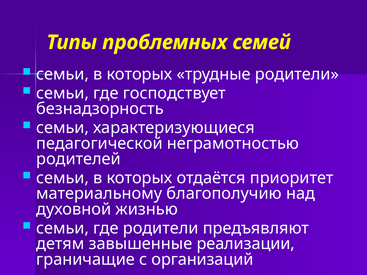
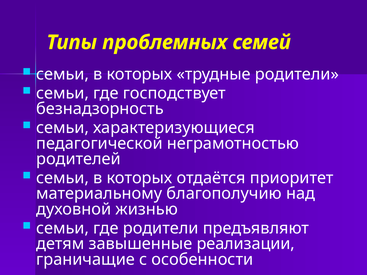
организаций: организаций -> особенности (202, 260)
